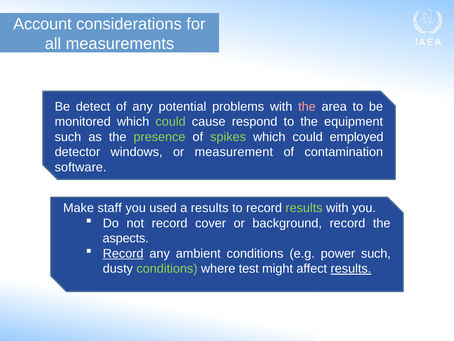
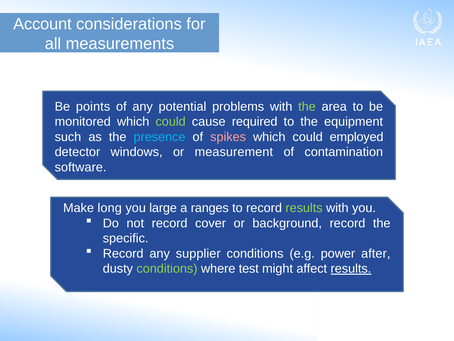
detect: detect -> points (93, 106)
the colour: pink -> light green (307, 106)
respond: respond -> required (255, 122)
presence colour: light green -> light blue (159, 137)
spikes colour: light green -> pink (228, 137)
staff: staff -> long (110, 208)
used: used -> large (163, 208)
a results: results -> ranges (210, 208)
aspects: aspects -> specific (126, 238)
Record underline: present -> none (123, 253)
ambient: ambient -> supplier (198, 253)
power such: such -> after (376, 253)
